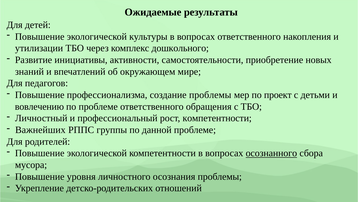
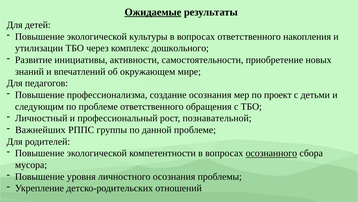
Ожидаемые underline: none -> present (153, 12)
создание проблемы: проблемы -> осознания (210, 95)
вовлечению: вовлечению -> следующим (39, 106)
рост компетентности: компетентности -> познавательной (217, 118)
